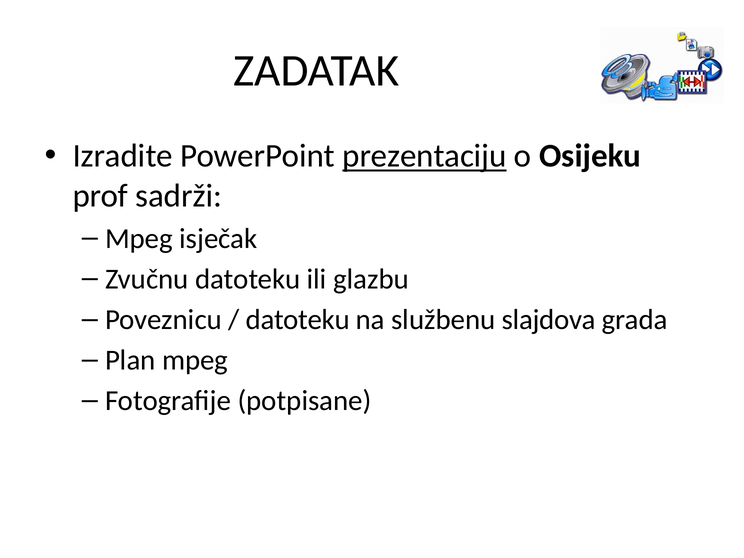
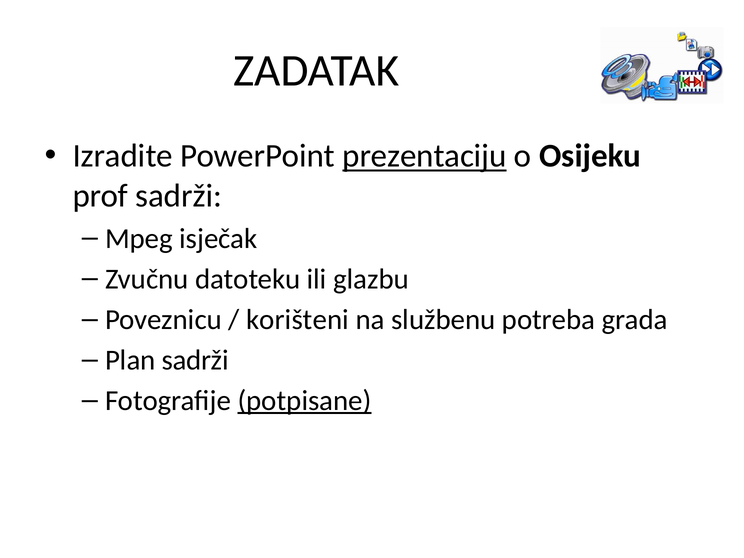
datoteku: datoteku -> korišteni (298, 320)
slajdova: slajdova -> potreba (549, 320)
Plan mpeg: mpeg -> sadrži (195, 360)
potpisane underline: none -> present (305, 401)
